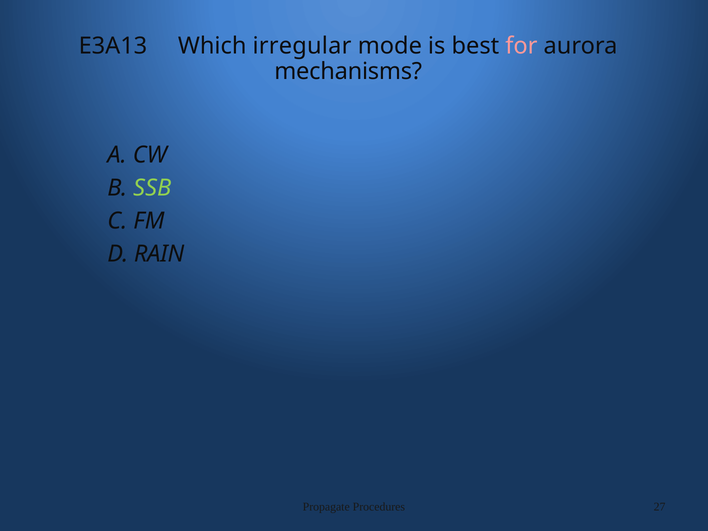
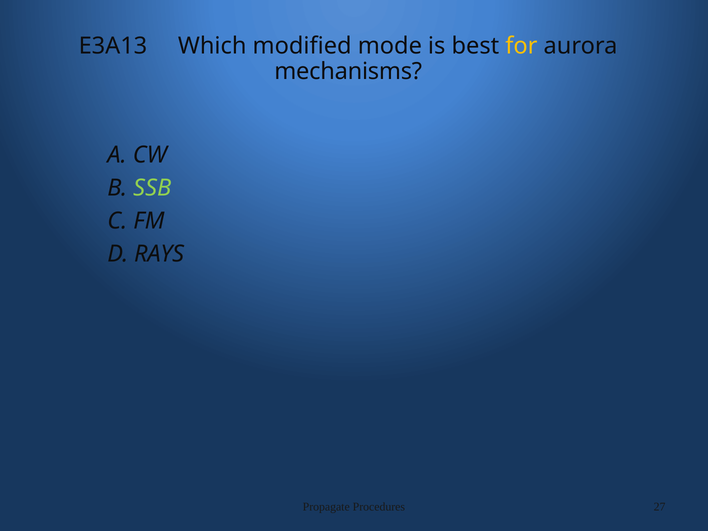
irregular: irregular -> modified (302, 46)
for colour: pink -> yellow (521, 46)
RAIN: RAIN -> RAYS (159, 254)
